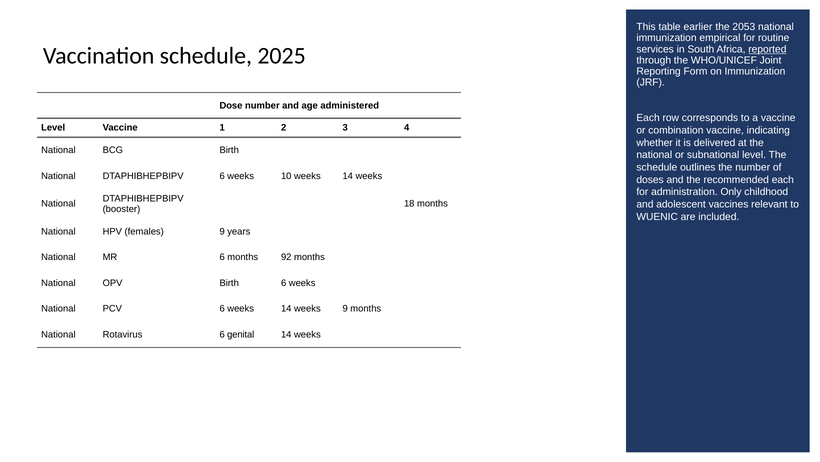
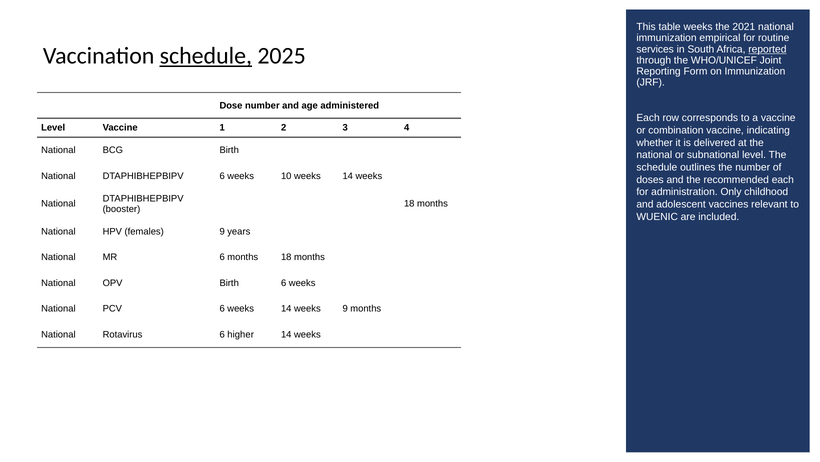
table earlier: earlier -> weeks (698, 27)
2053: 2053 -> 2021 (744, 27)
schedule underline: none -> present (206, 56)
months 92: 92 -> 18 (286, 257)
genital: genital -> higher (241, 334)
